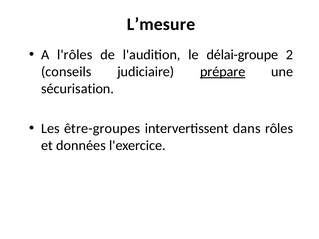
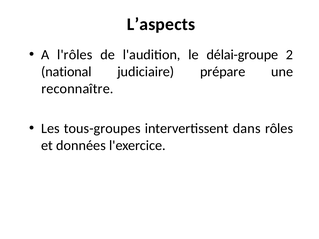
L’mesure: L’mesure -> L’aspects (161, 24)
conseils: conseils -> national (66, 72)
prépare underline: present -> none (223, 72)
sécurisation: sécurisation -> reconnaître (77, 89)
être-groupes: être-groupes -> tous-groupes (102, 129)
